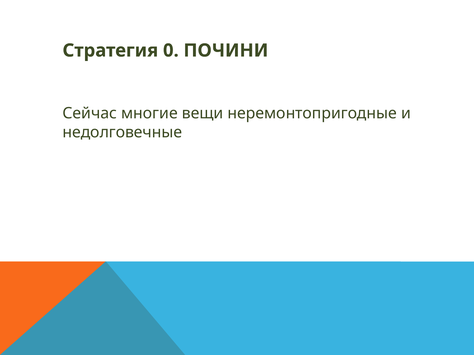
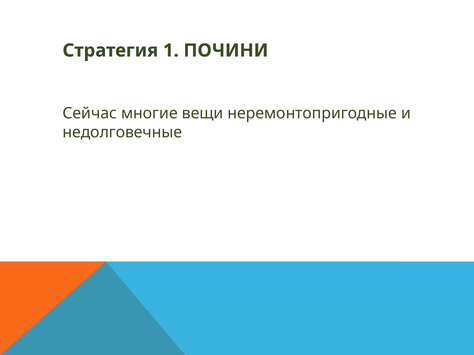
0: 0 -> 1 (171, 51)
